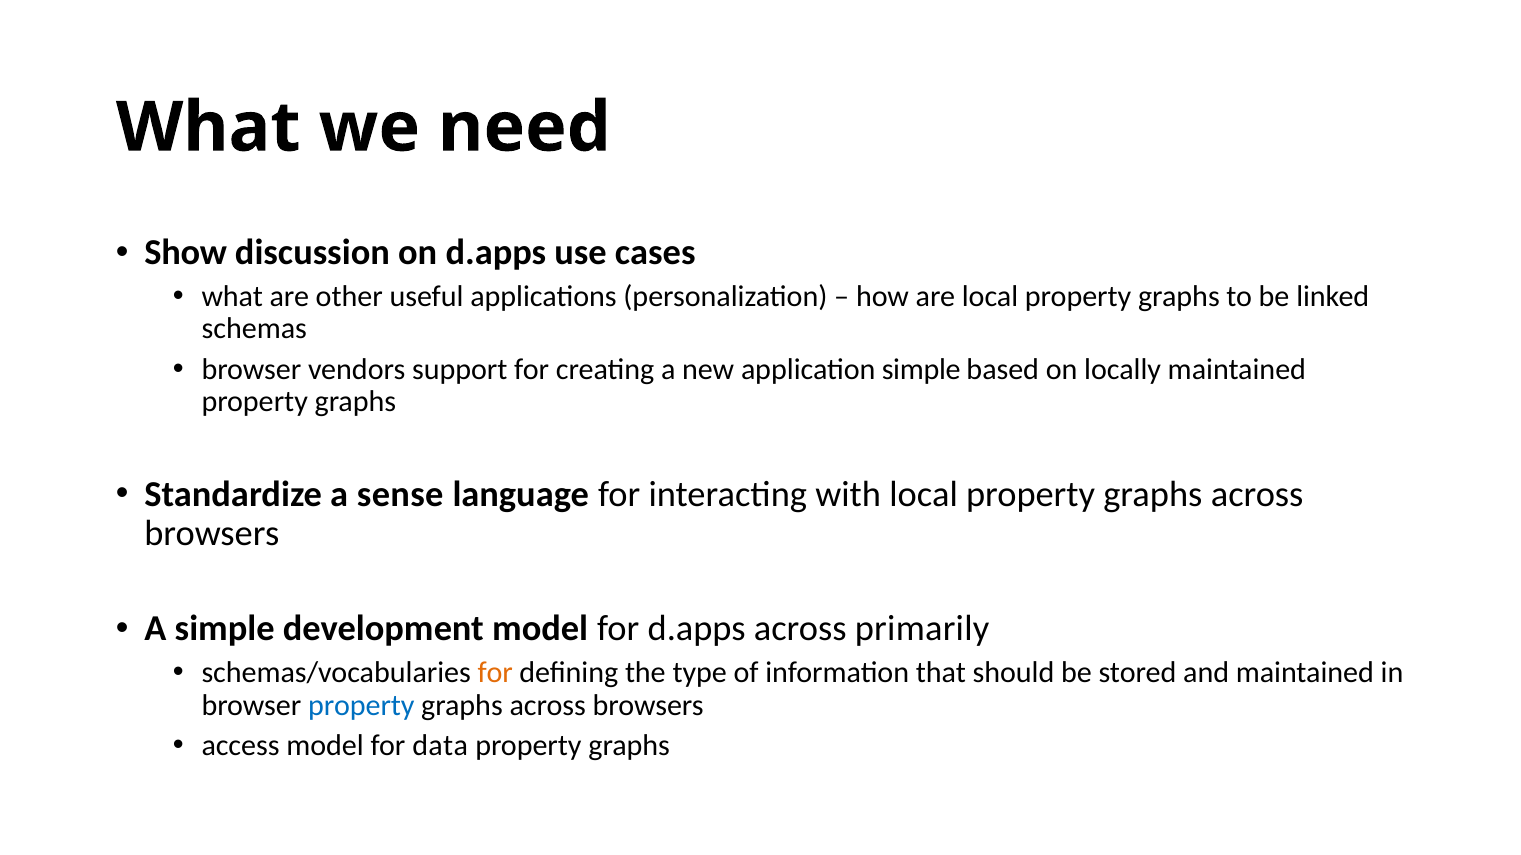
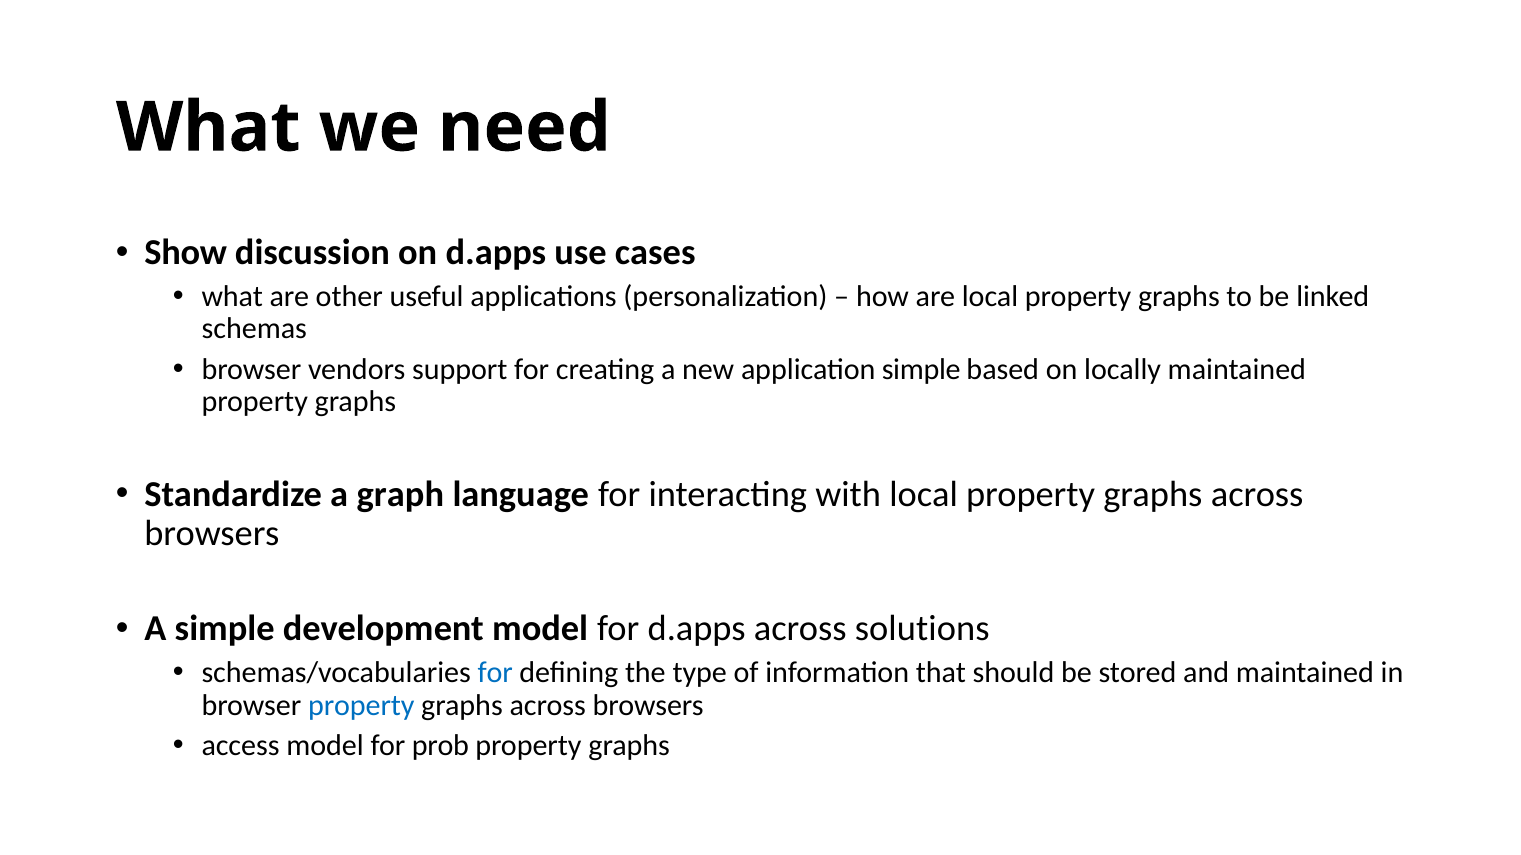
sense: sense -> graph (400, 494)
primarily: primarily -> solutions (922, 629)
for colour: orange -> blue (495, 673)
data: data -> prob (440, 746)
